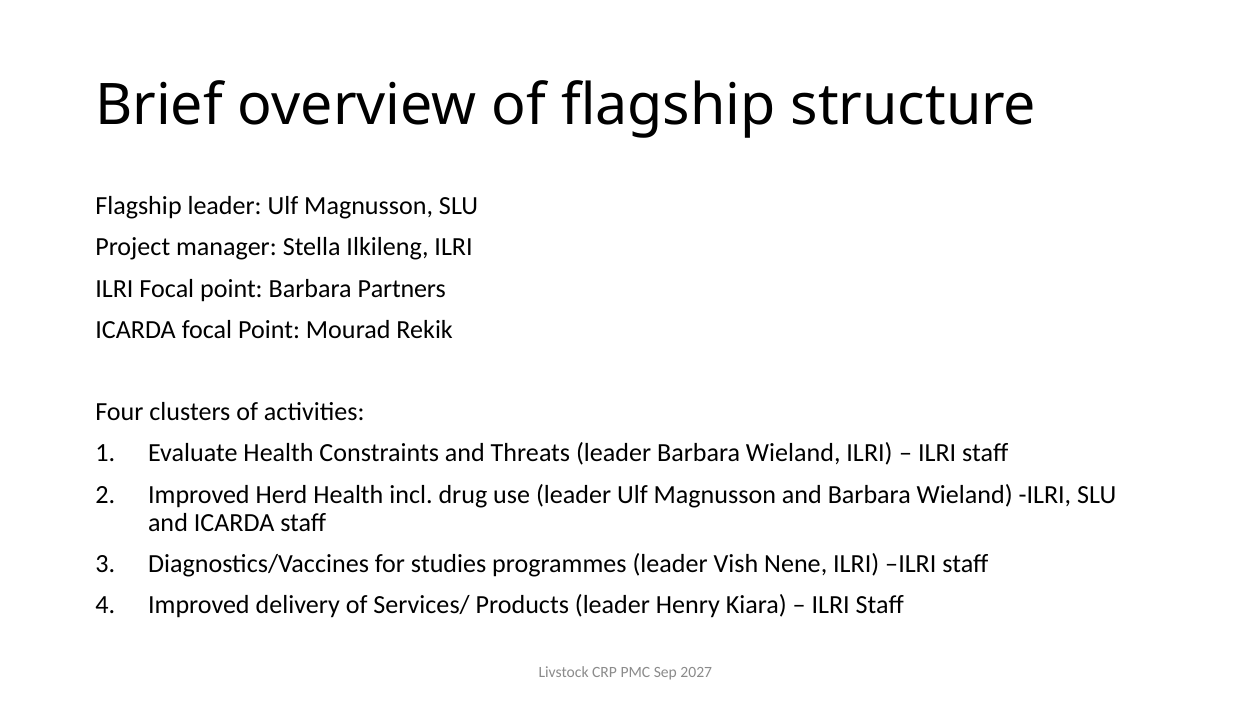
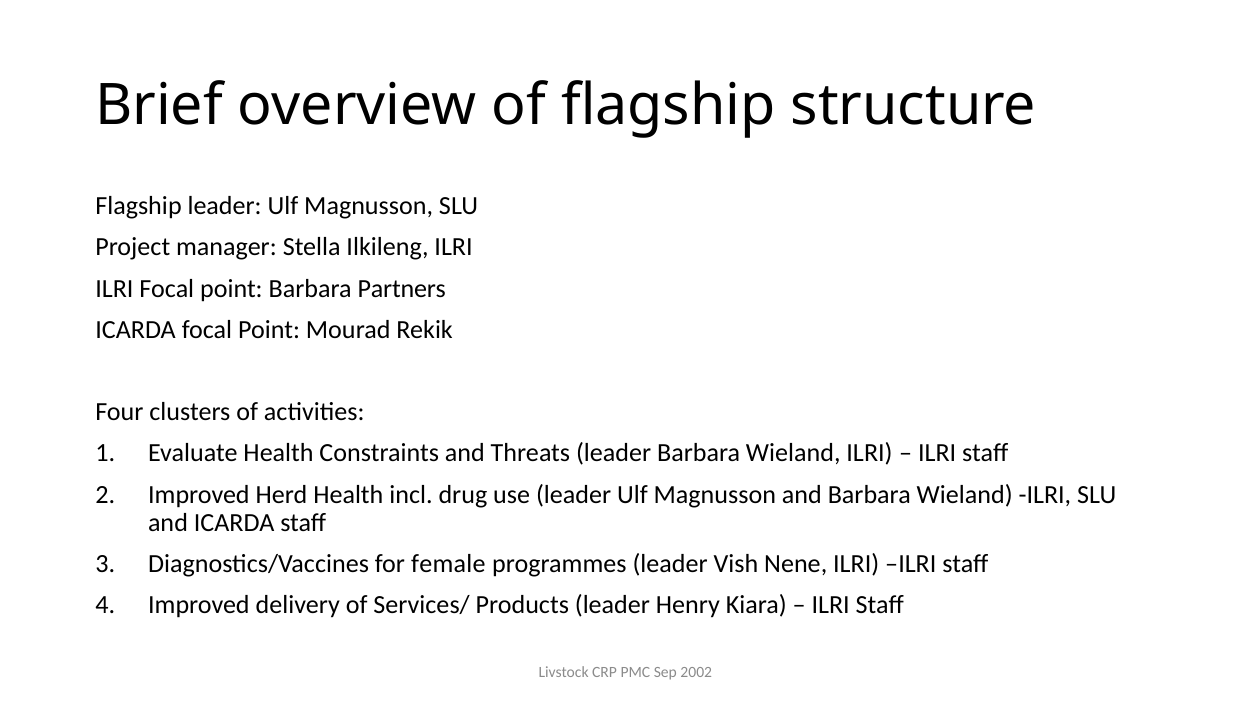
studies: studies -> female (448, 564)
2027: 2027 -> 2002 (696, 672)
